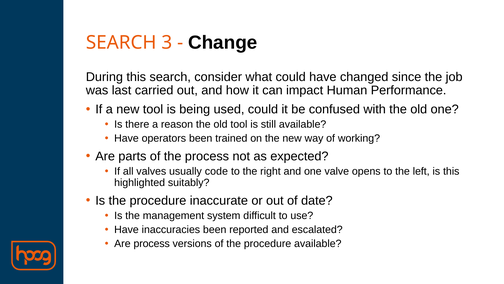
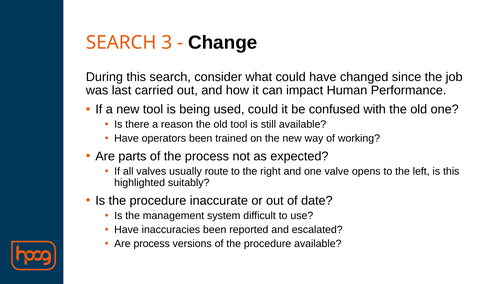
code: code -> route (217, 171)
